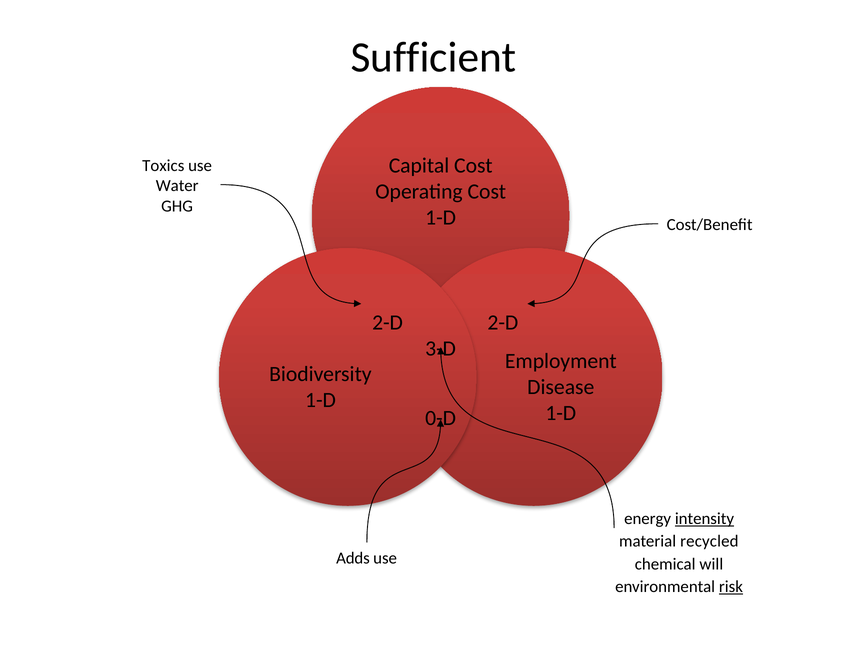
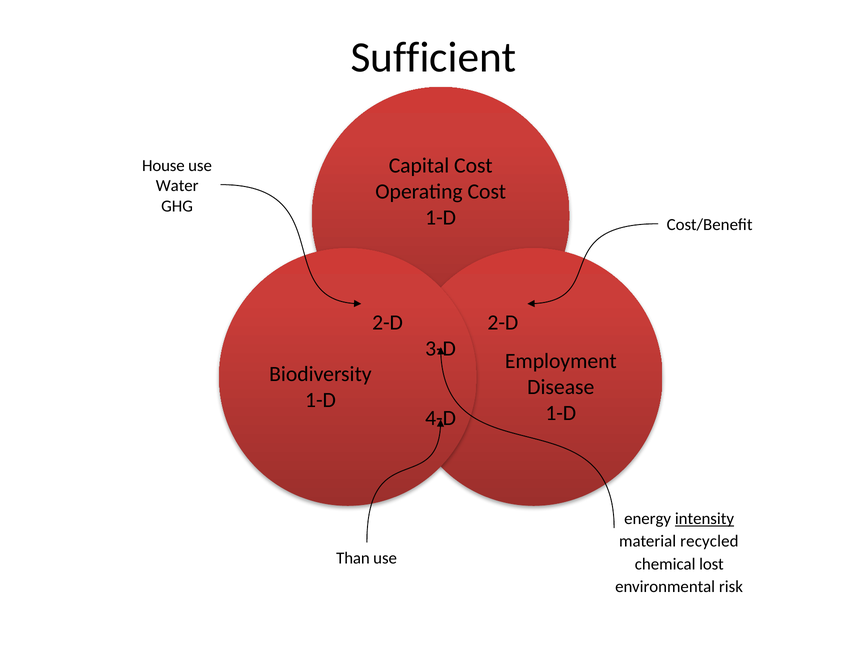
Toxics: Toxics -> House (163, 165)
0-D: 0-D -> 4-D (441, 418)
Adds: Adds -> Than (353, 557)
will: will -> lost (711, 563)
risk underline: present -> none (731, 586)
